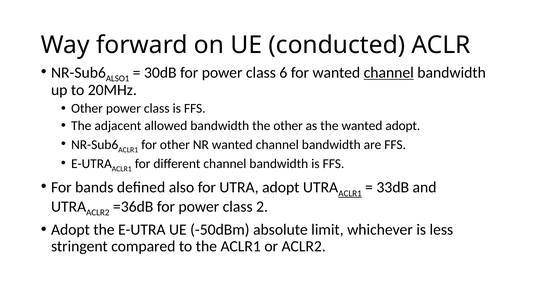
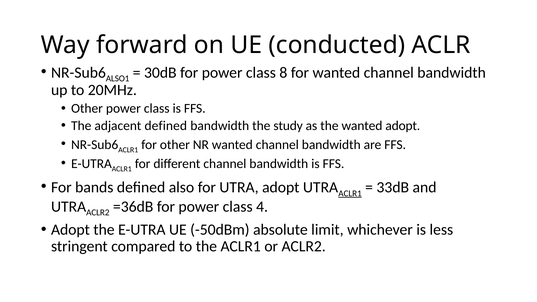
6: 6 -> 8 (283, 73)
channel underline: present -> none (389, 73)
adjacent allowed: allowed -> defined (166, 126)
the other: other -> study (288, 126)
2: 2 -> 4 (262, 207)
